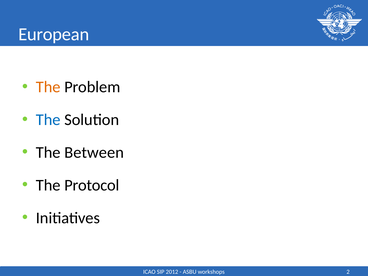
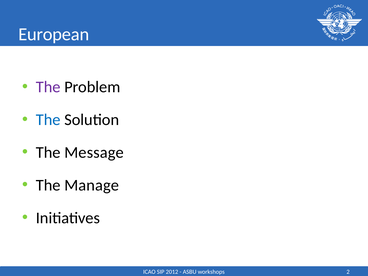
The colour: orange -> purple (48, 87)
Between: Between -> Message (94, 152)
Protocol: Protocol -> Manage (92, 185)
